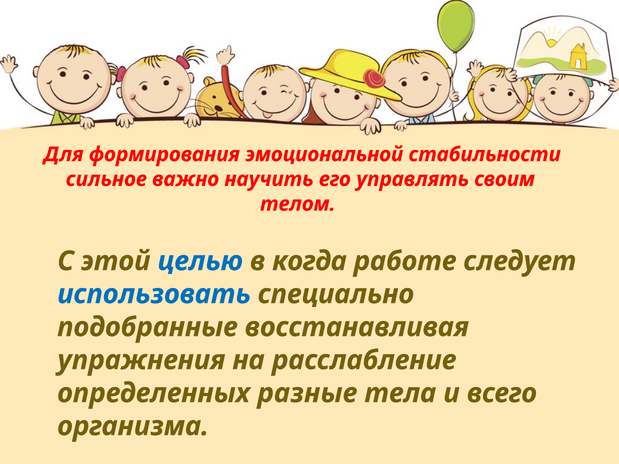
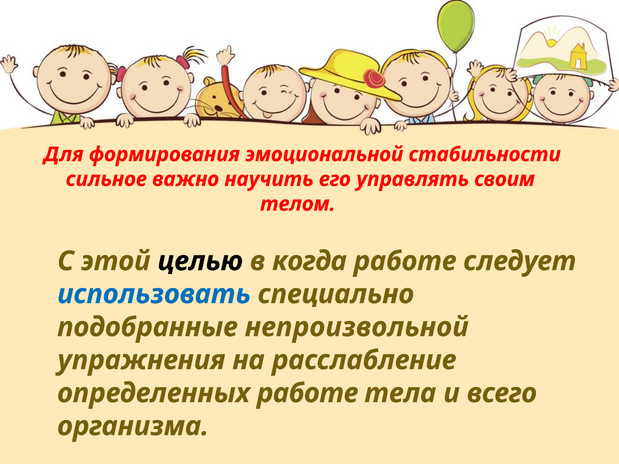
целью colour: blue -> black (200, 261)
восстанавливая: восстанавливая -> непроизвольной (357, 327)
определенных разные: разные -> работе (307, 393)
